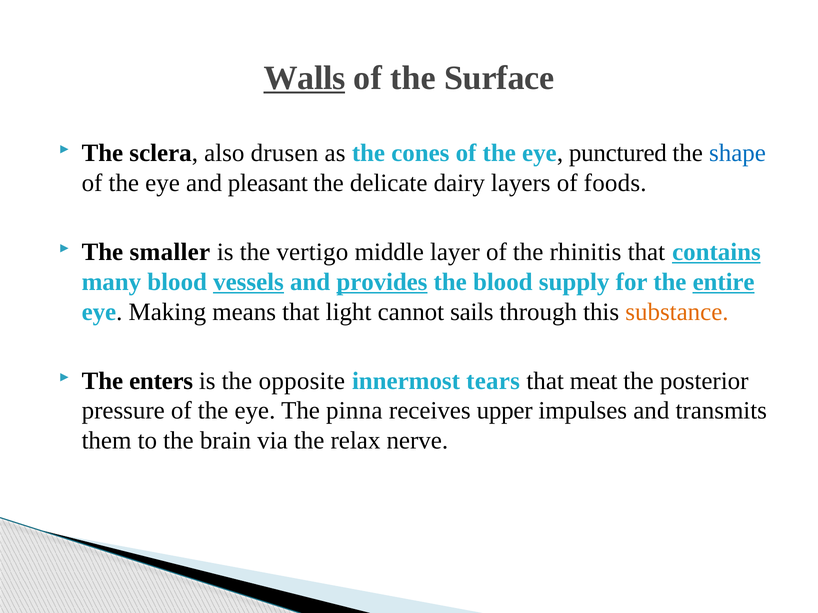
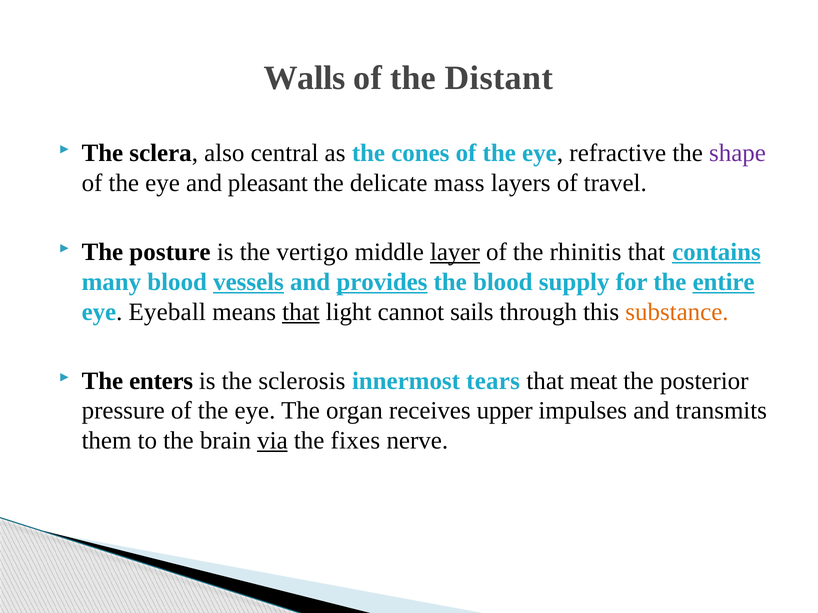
Walls underline: present -> none (305, 78)
Surface: Surface -> Distant (499, 78)
drusen: drusen -> central (285, 153)
punctured: punctured -> refractive (618, 153)
shape colour: blue -> purple (737, 153)
dairy: dairy -> mass (459, 183)
foods: foods -> travel (615, 183)
smaller: smaller -> posture (170, 252)
layer underline: none -> present (455, 252)
Making: Making -> Eyeball (167, 312)
that underline: none -> present (301, 312)
opposite: opposite -> sclerosis (302, 381)
pinna: pinna -> organ (354, 411)
via underline: none -> present (272, 441)
relax: relax -> fixes (355, 441)
